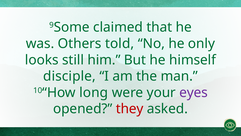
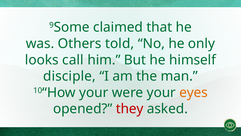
still: still -> call (73, 60)
long: long -> your (94, 92)
eyes colour: purple -> orange (194, 92)
